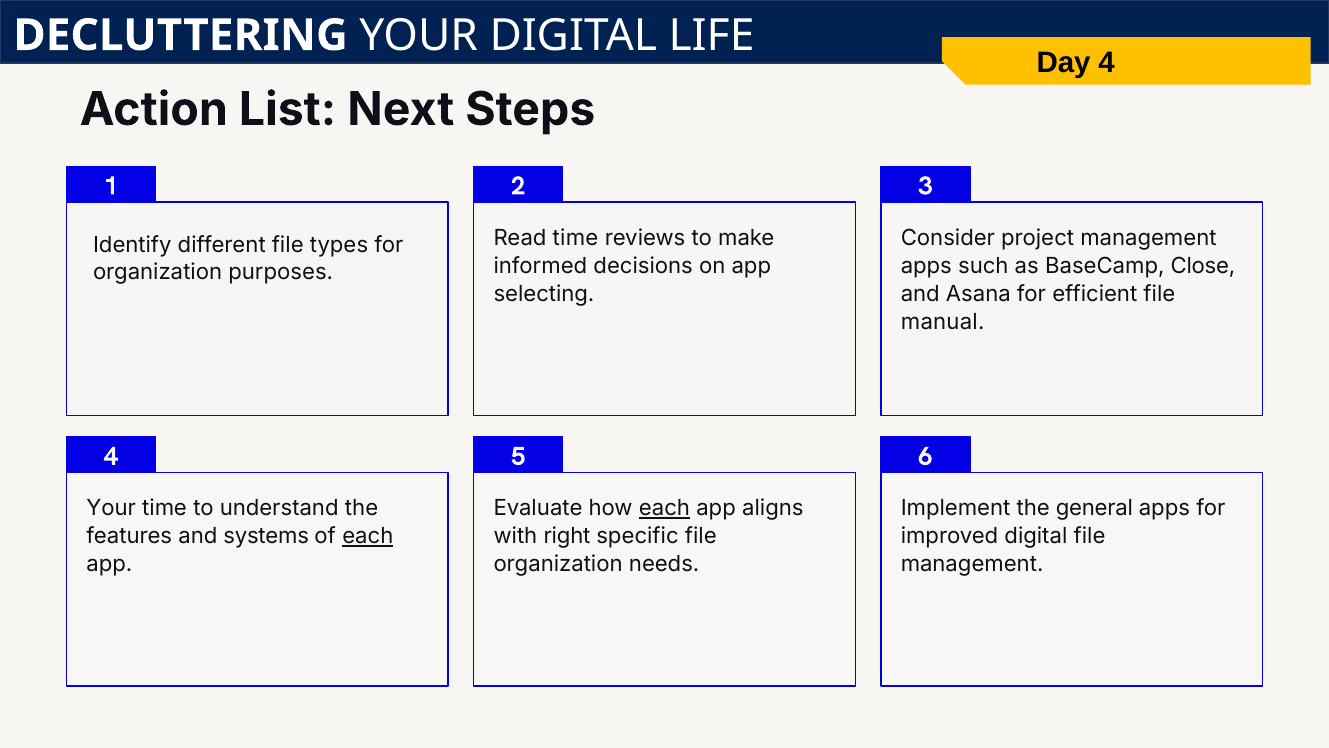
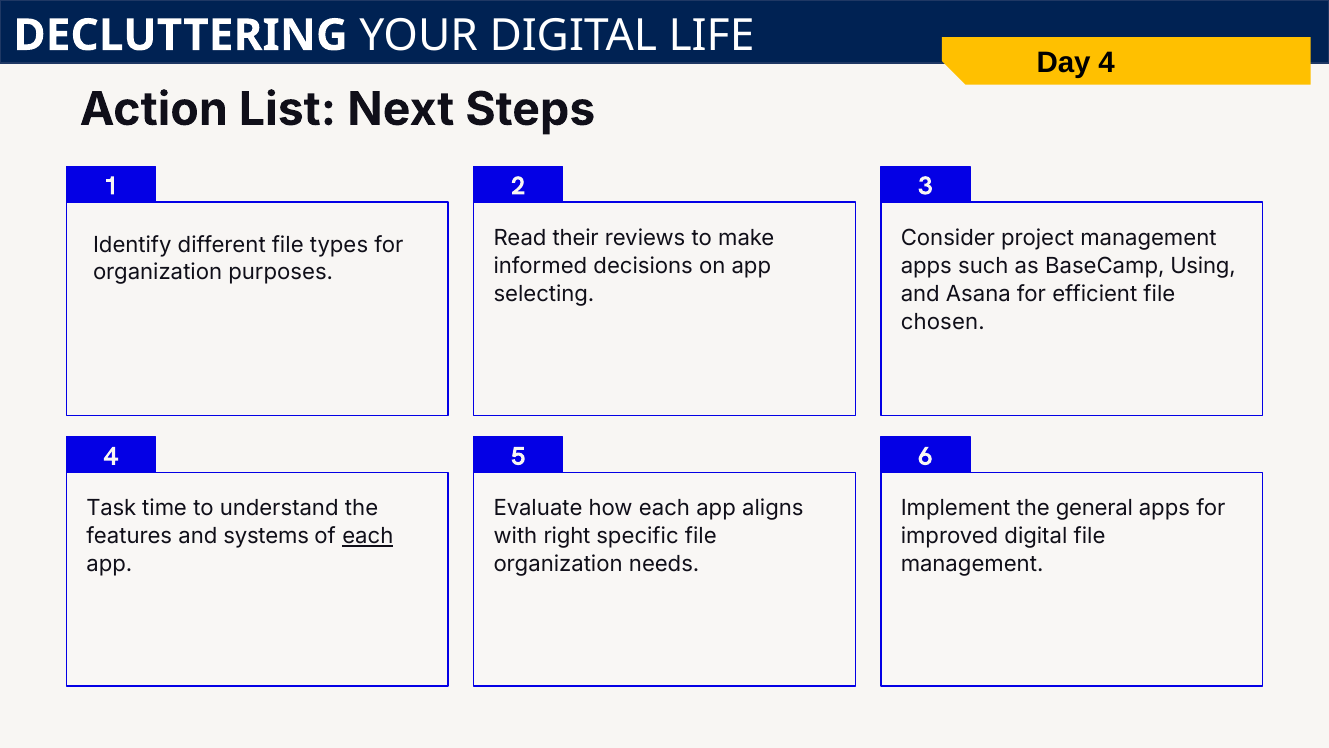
Read time: time -> their (576, 238)
Close: Close -> Using (1203, 266)
manual: manual -> chosen (943, 322)
Your: Your -> Task (111, 508)
each underline: present -> none (664, 508)
